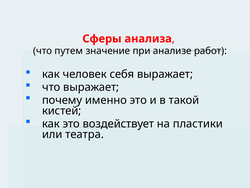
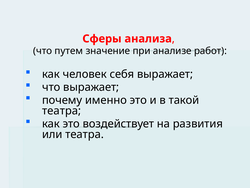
кистей: кистей -> театра (62, 111)
пластики: пластики -> развития (198, 123)
